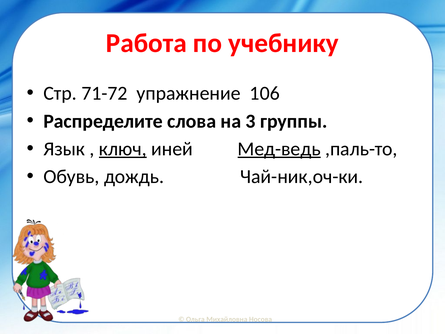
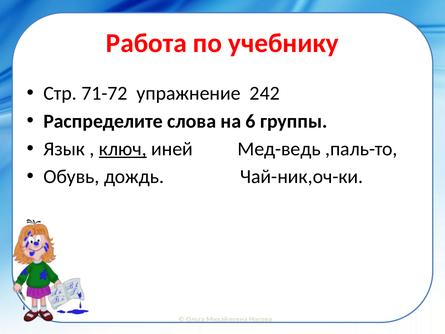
106: 106 -> 242 (265, 93)
3: 3 -> 6 (251, 121)
Мед-ведь underline: present -> none (279, 149)
